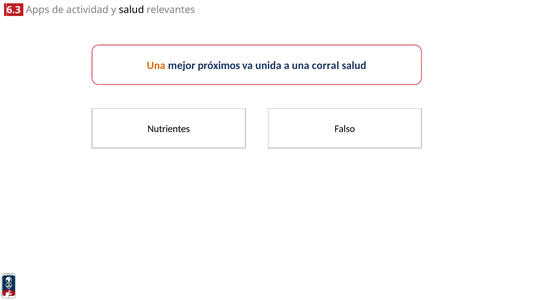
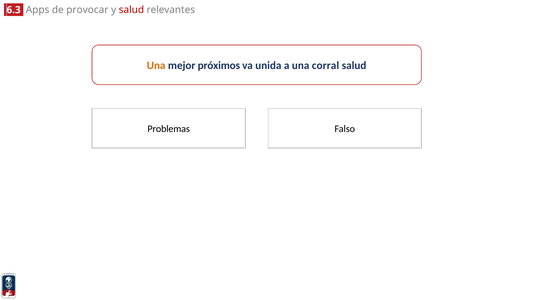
actividad: actividad -> provocar (87, 10)
salud colour: black -> red (131, 10)
Nutrientes: Nutrientes -> Problemas (169, 129)
